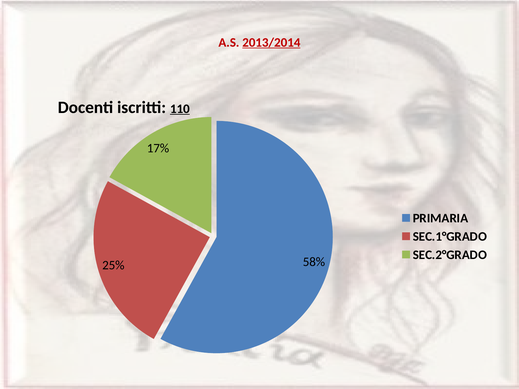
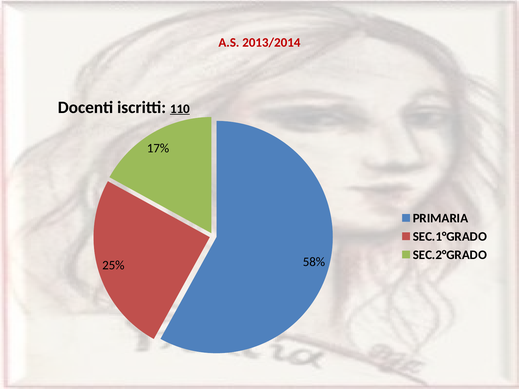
2013/2014 underline: present -> none (271, 42)
